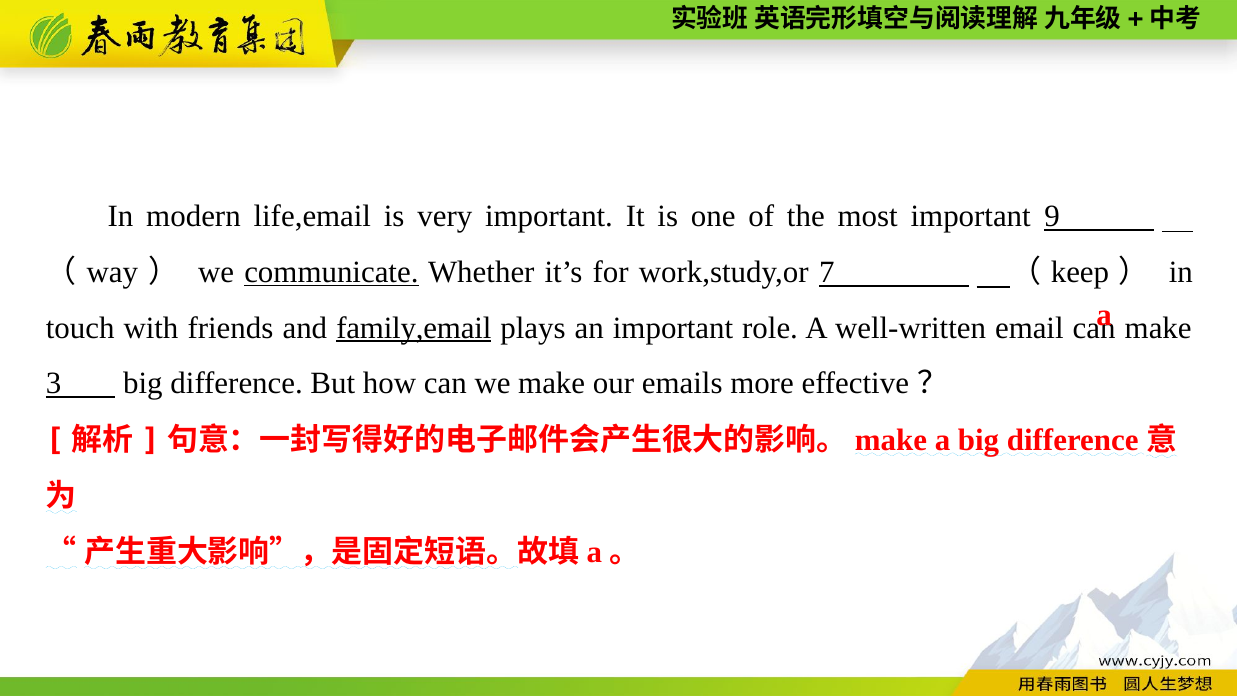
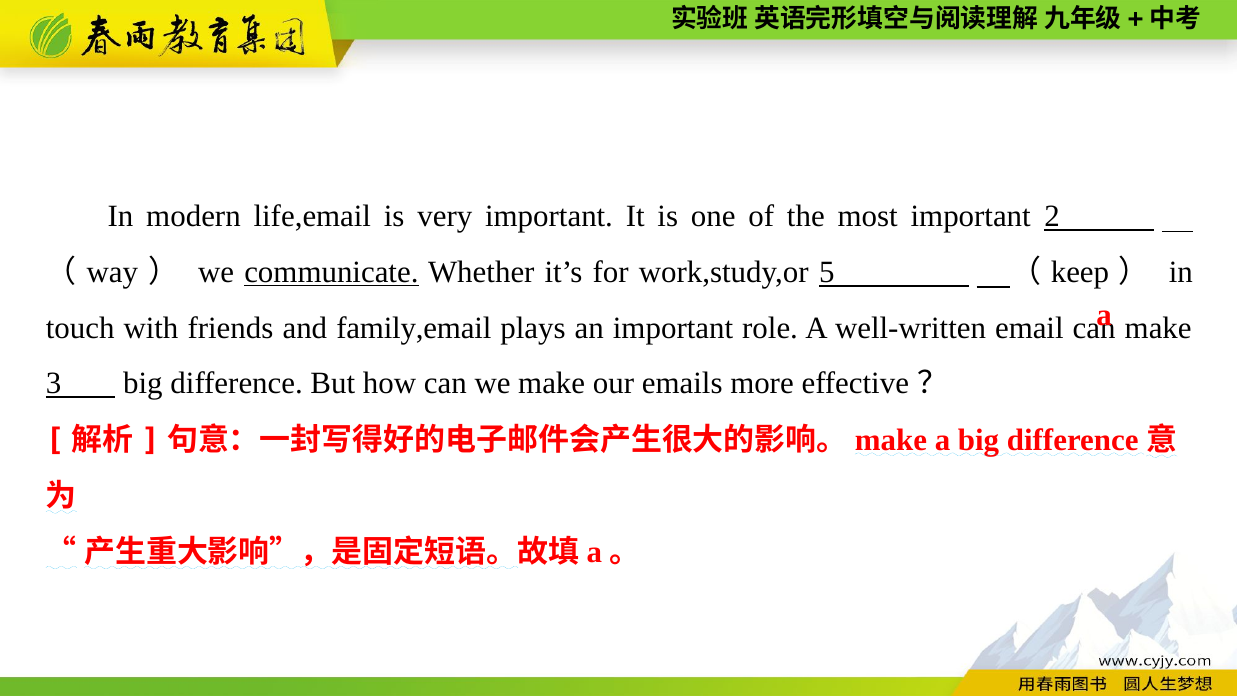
9: 9 -> 2 (1052, 217)
7: 7 -> 5 (827, 272)
family,email underline: present -> none (414, 328)
